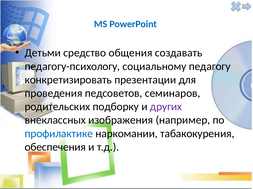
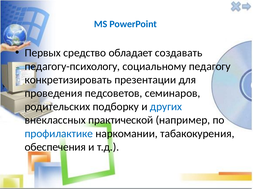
Детьми: Детьми -> Первых (43, 53)
общения: общения -> обладает (131, 53)
других colour: purple -> blue (166, 107)
изображения: изображения -> практической (121, 121)
